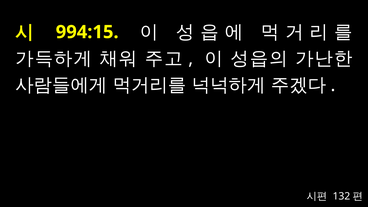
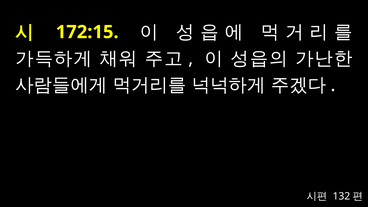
994:15: 994:15 -> 172:15 (87, 32)
